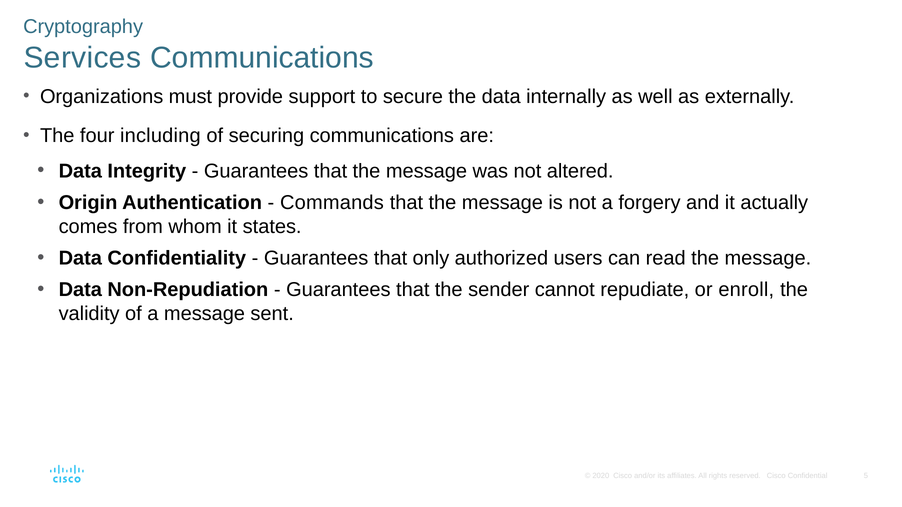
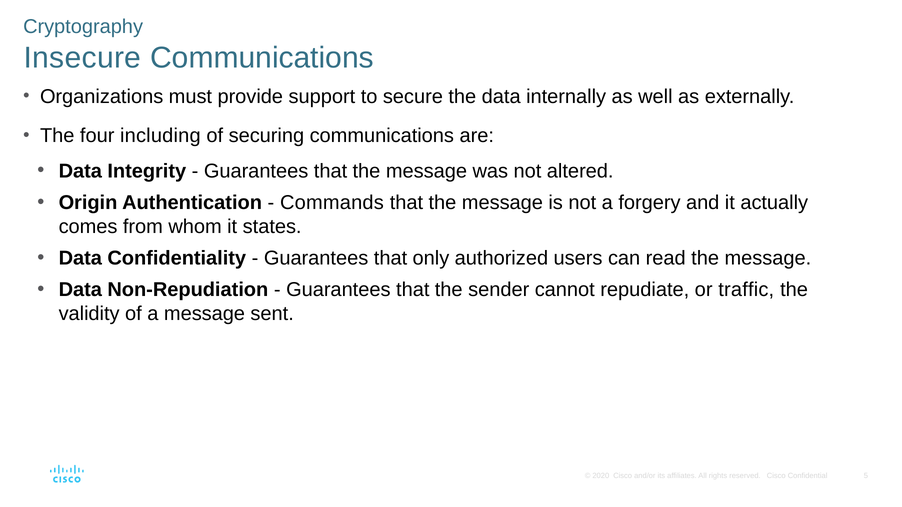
Services: Services -> Insecure (82, 58)
enroll: enroll -> traffic (746, 290)
